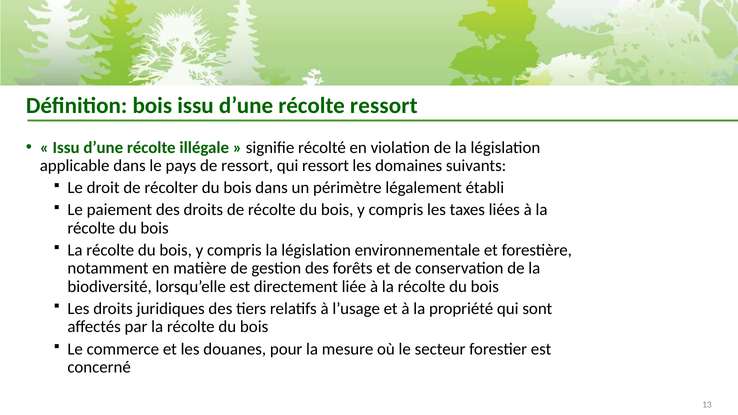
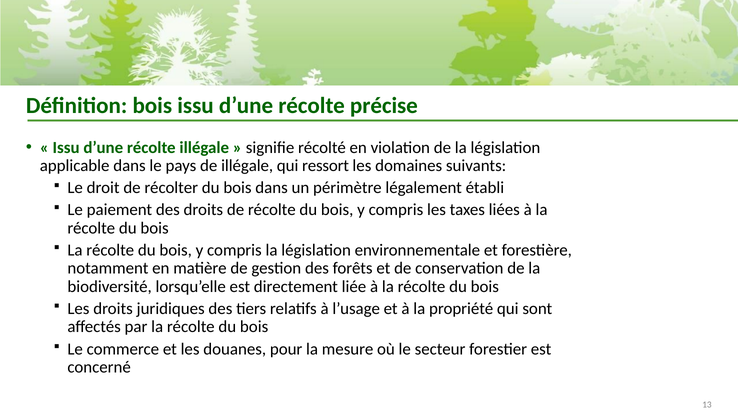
récolte ressort: ressort -> précise (384, 106)
de ressort: ressort -> illégale (247, 166)
